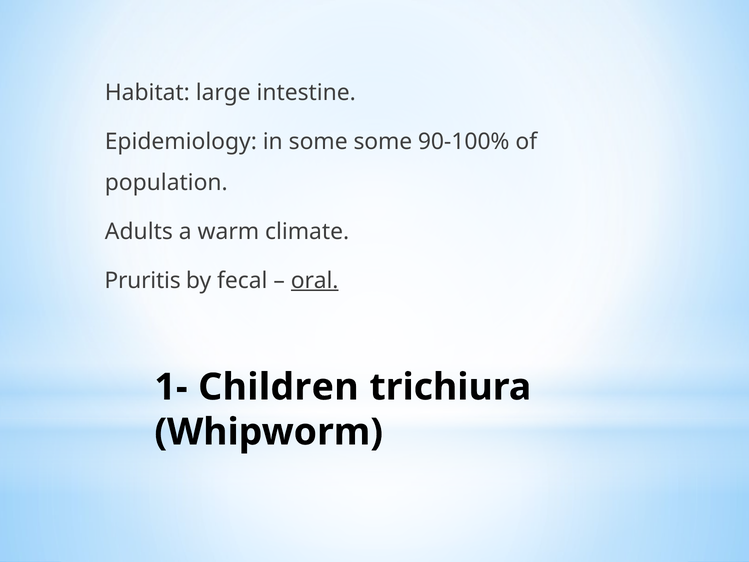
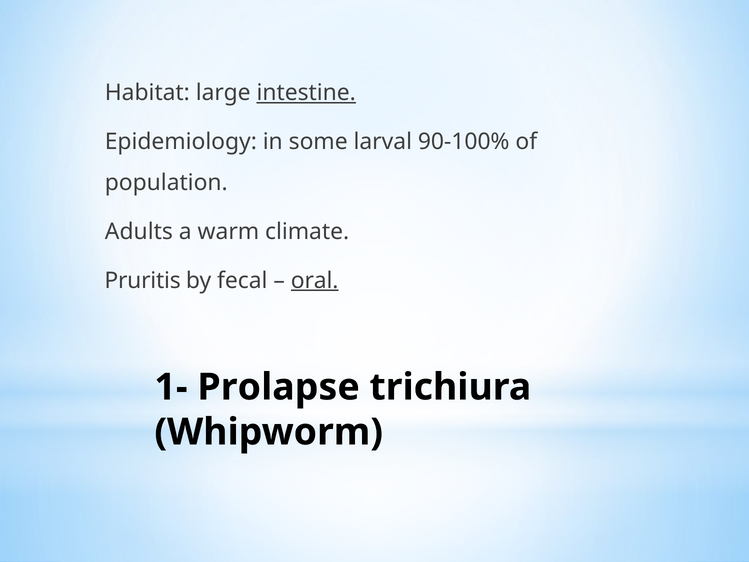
intestine underline: none -> present (306, 93)
some some: some -> larval (383, 142)
Children: Children -> Prolapse (279, 387)
